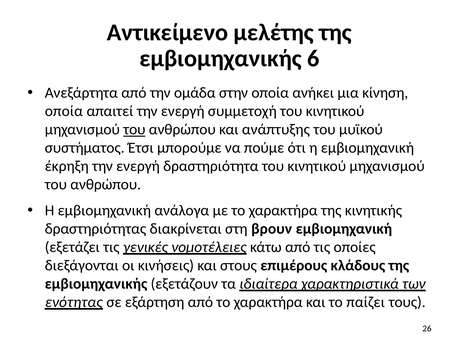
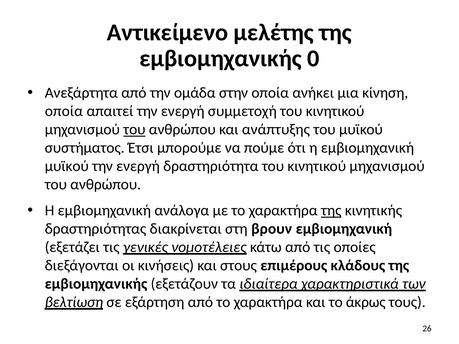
6: 6 -> 0 (313, 59)
έκρηξη: έκρηξη -> μυϊκού (67, 166)
της underline: none -> present (331, 211)
ενότητας: ενότητας -> βελτίωση (74, 302)
παίζει: παίζει -> άκρως (366, 302)
